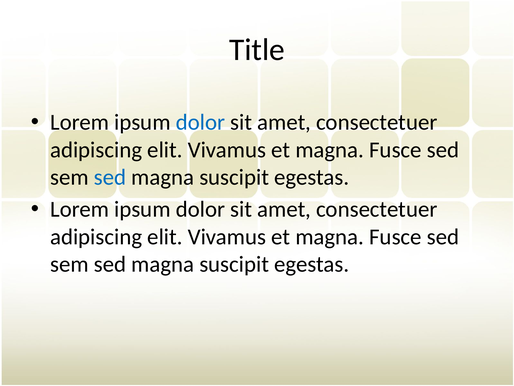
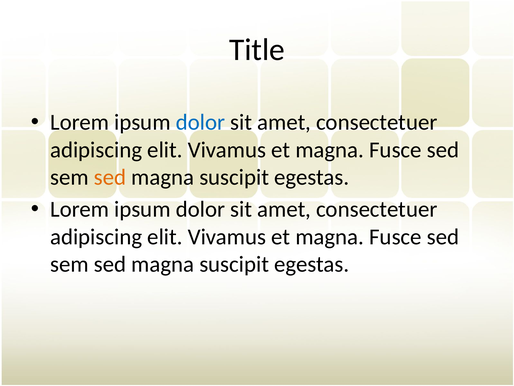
sed colour: blue -> orange (110, 177)
